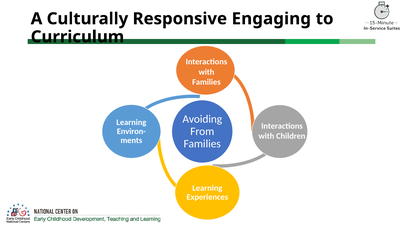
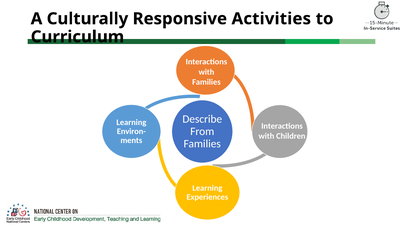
Responsive Engaging: Engaging -> Activities (271, 19)
Avoiding: Avoiding -> Describe (202, 120)
